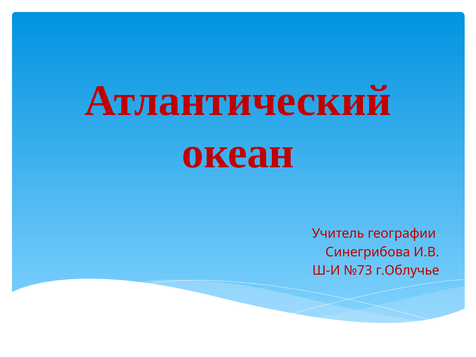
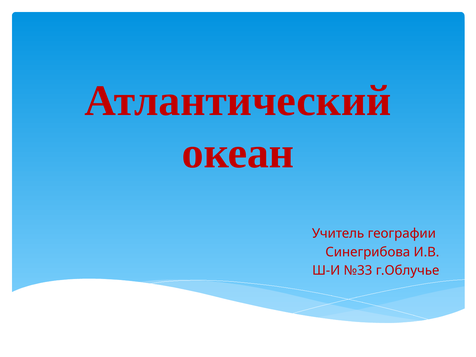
№73: №73 -> №33 (358, 271)
